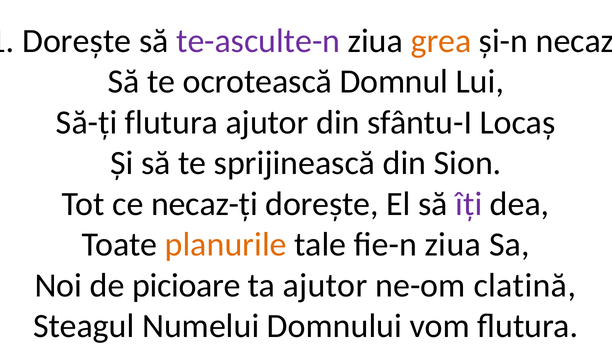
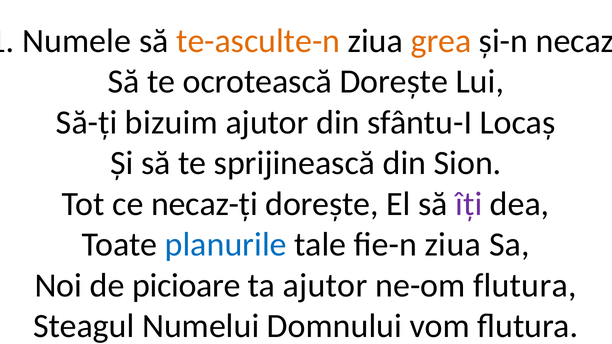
Dorește: Dorește -> Numele (77, 41)
te-asculte-n colour: purple -> orange (258, 41)
ocrotească Domnul: Domnul -> Dorește (394, 82)
Să-ți flutura: flutura -> bizuim (171, 123)
planurile colour: orange -> blue (226, 245)
ne-om clatină: clatină -> flutura (525, 286)
